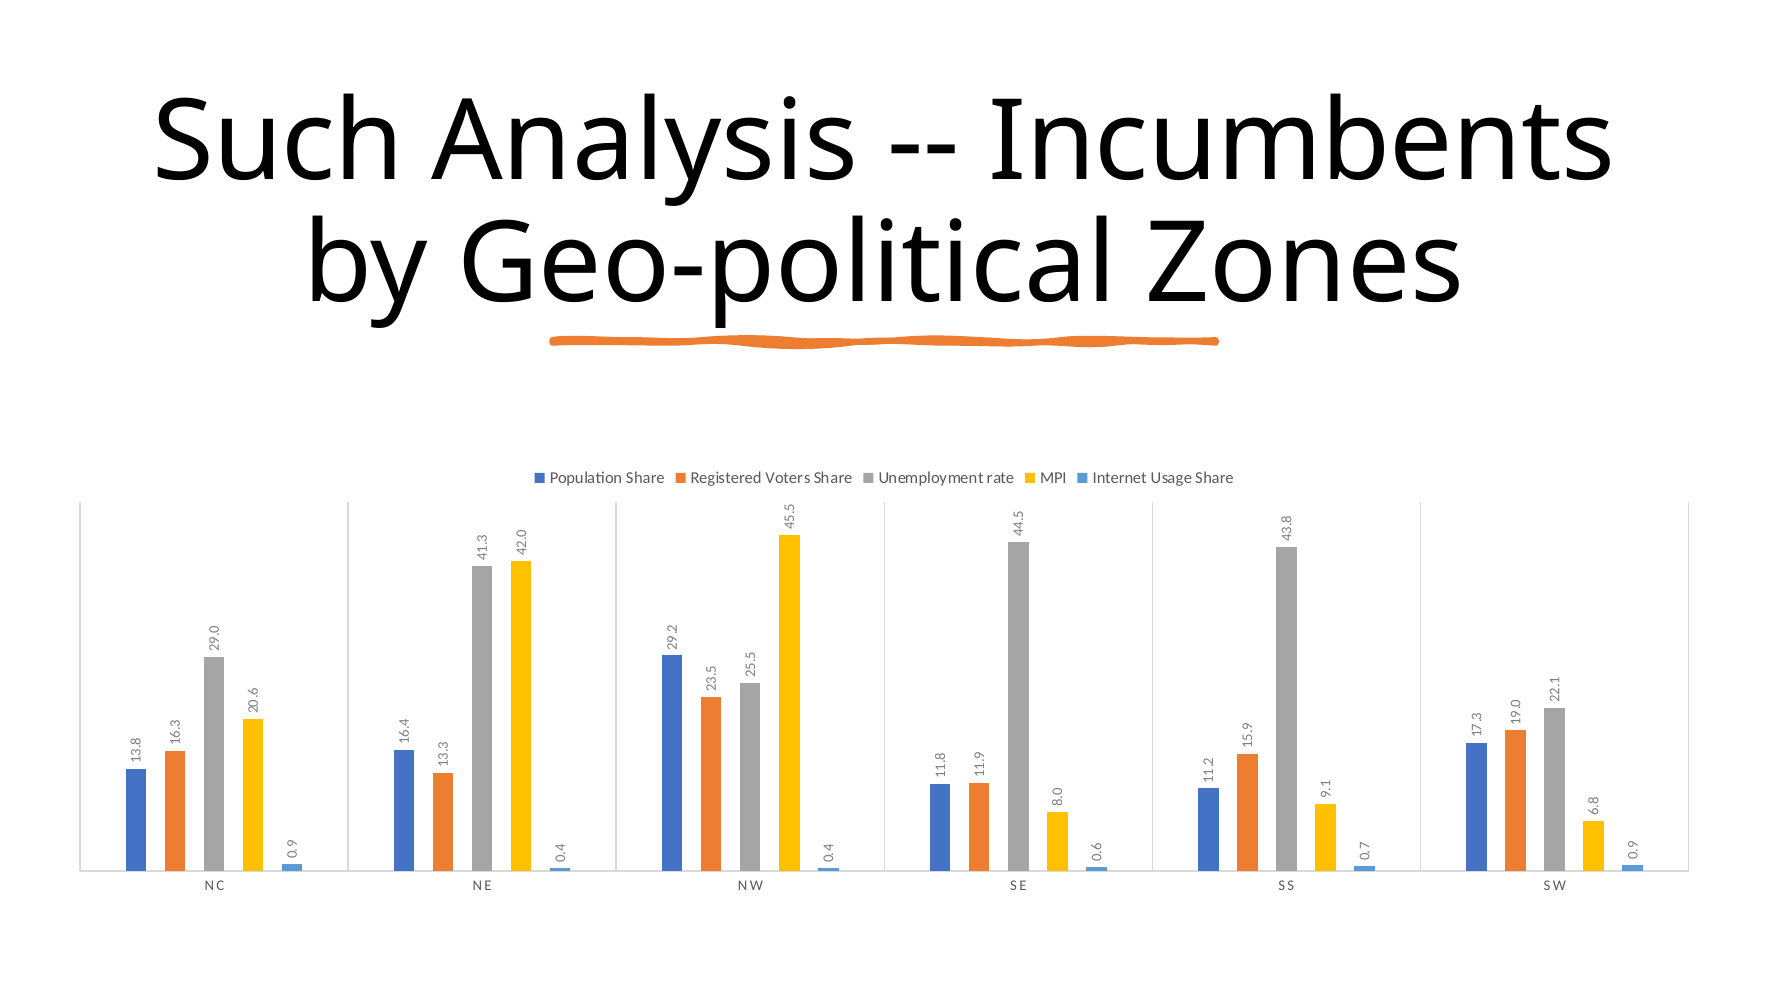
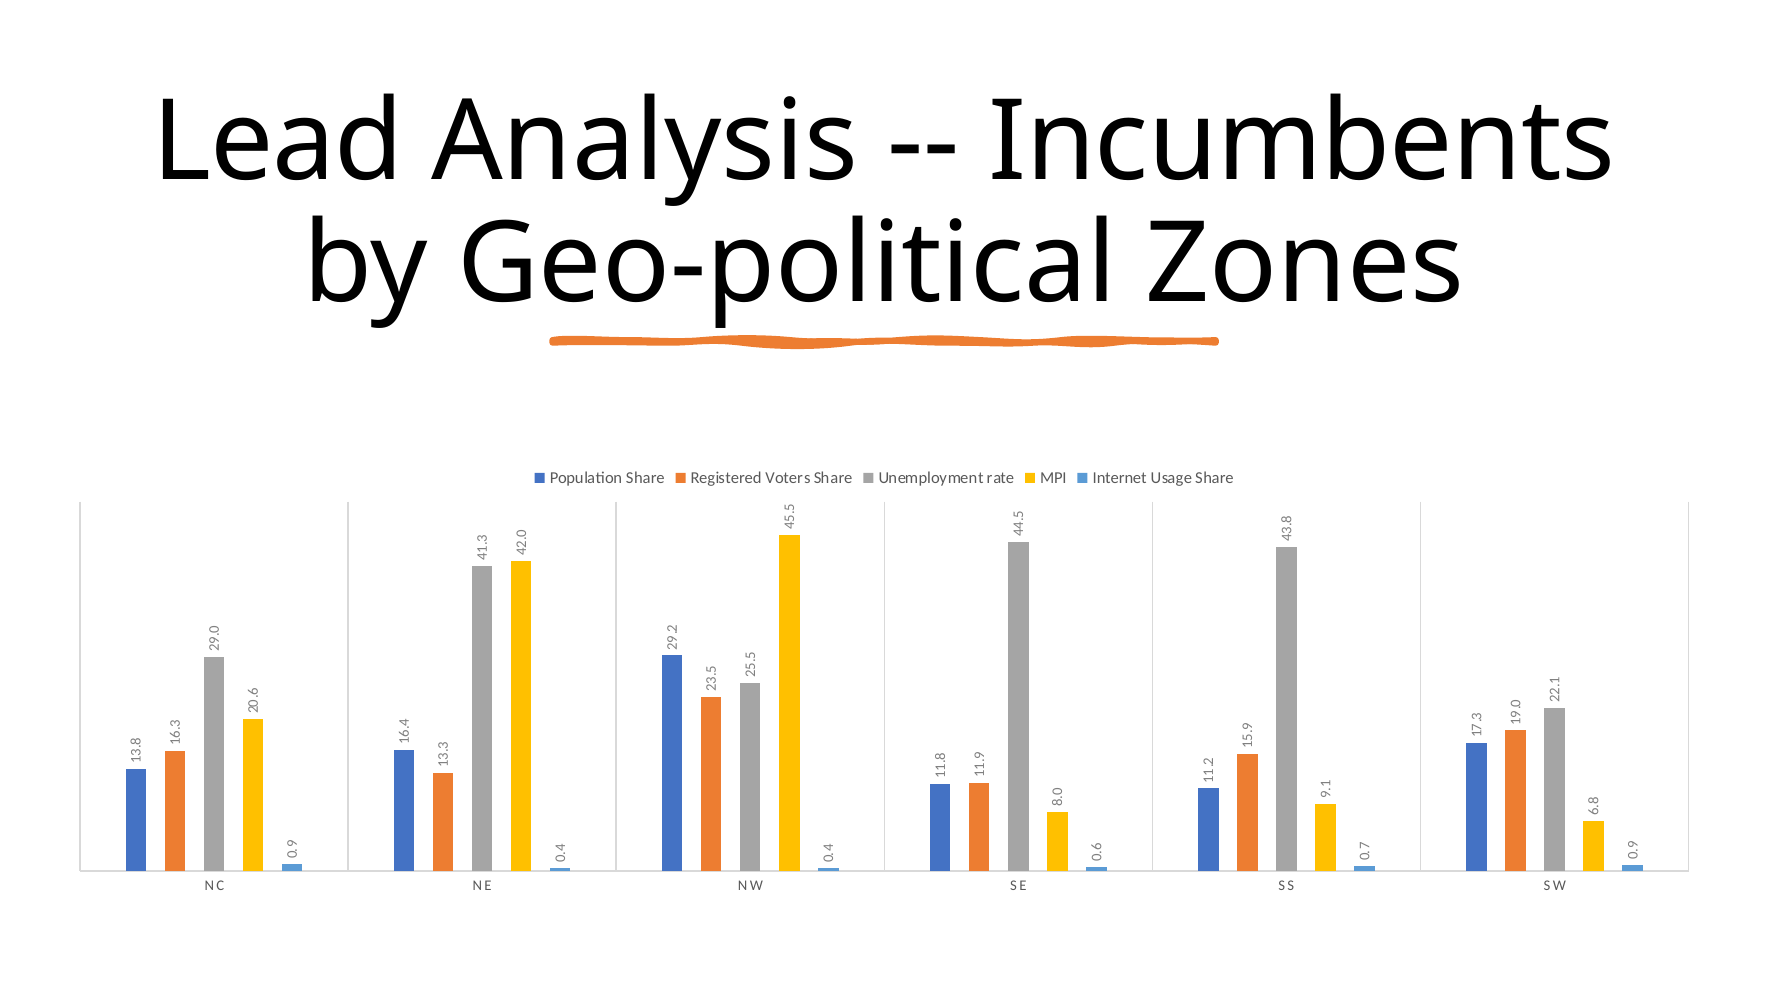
Such: Such -> Lead (278, 143)
